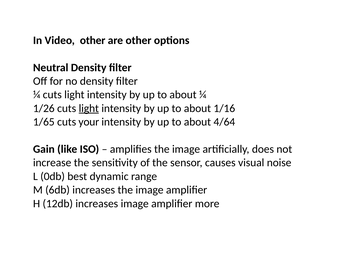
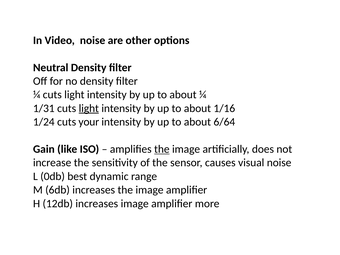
Video other: other -> noise (93, 40)
1/26: 1/26 -> 1/31 (44, 108)
1/65: 1/65 -> 1/24 (44, 122)
4/64: 4/64 -> 6/64 (224, 122)
the underline: none -> present (162, 149)
